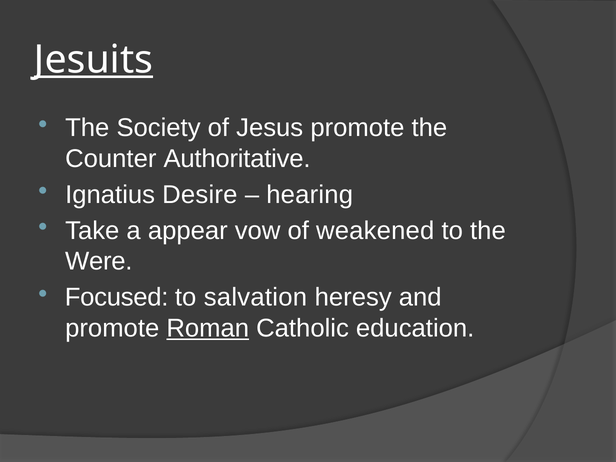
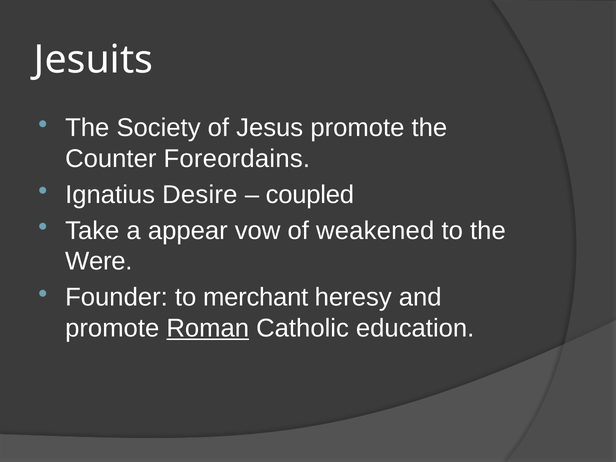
Jesuits underline: present -> none (93, 60)
Authoritative: Authoritative -> Foreordains (237, 159)
hearing: hearing -> coupled (310, 195)
Focused: Focused -> Founder (117, 297)
salvation: salvation -> merchant (256, 297)
